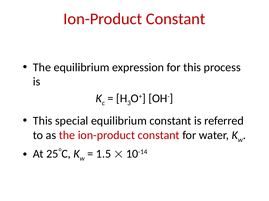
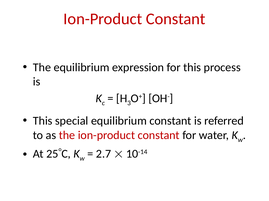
1.5: 1.5 -> 2.7 (104, 154)
